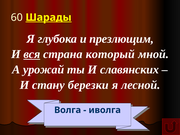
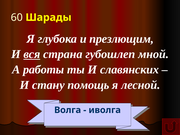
Шарады underline: present -> none (49, 17)
который: который -> губошлеп (110, 54)
урожай: урожай -> работы (44, 70)
березки: березки -> помощь (88, 85)
